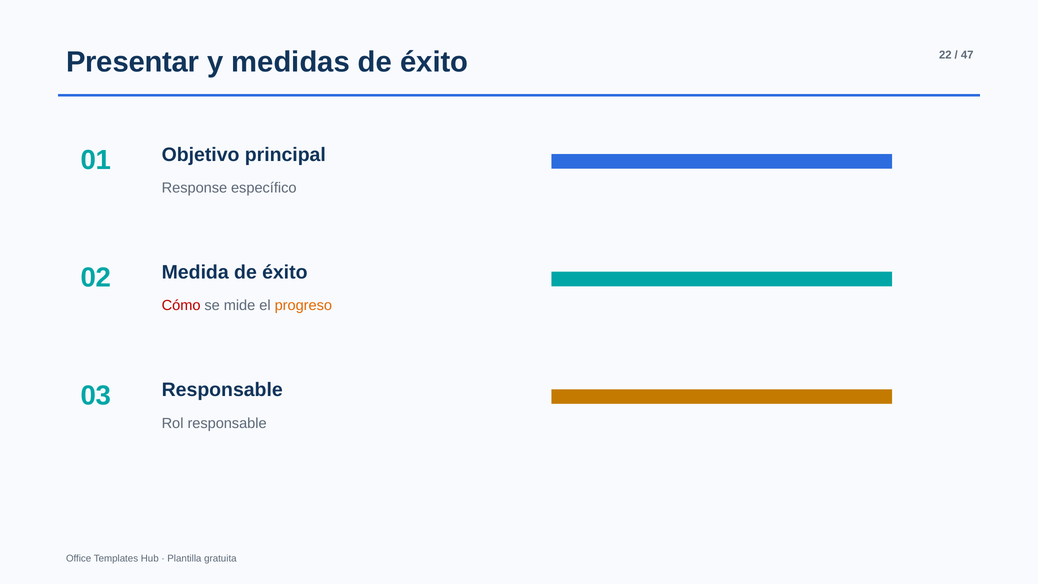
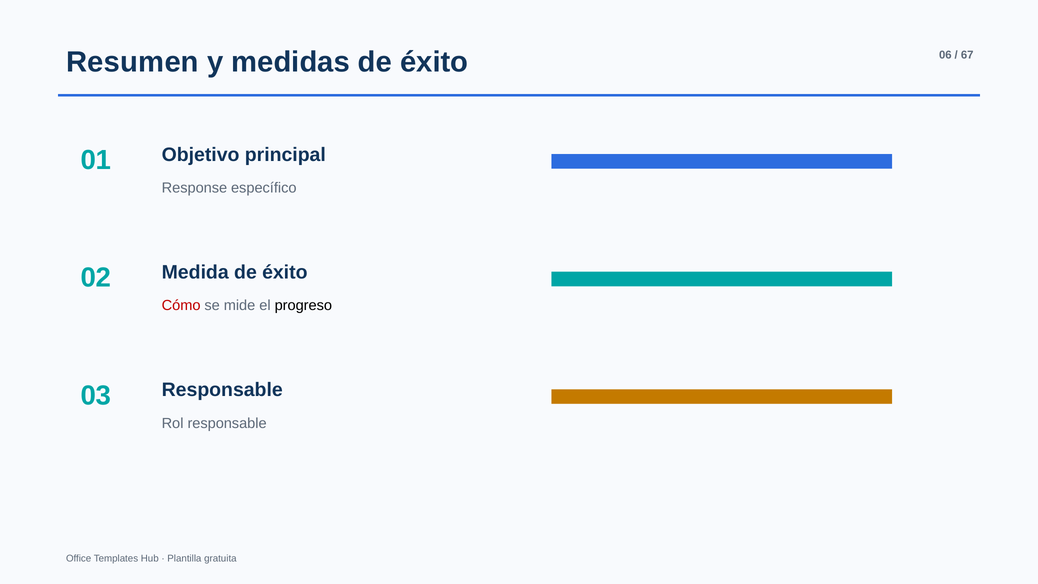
Presentar: Presentar -> Resumen (132, 62)
22: 22 -> 06 (945, 55)
47: 47 -> 67 (967, 55)
progreso colour: orange -> black (303, 306)
